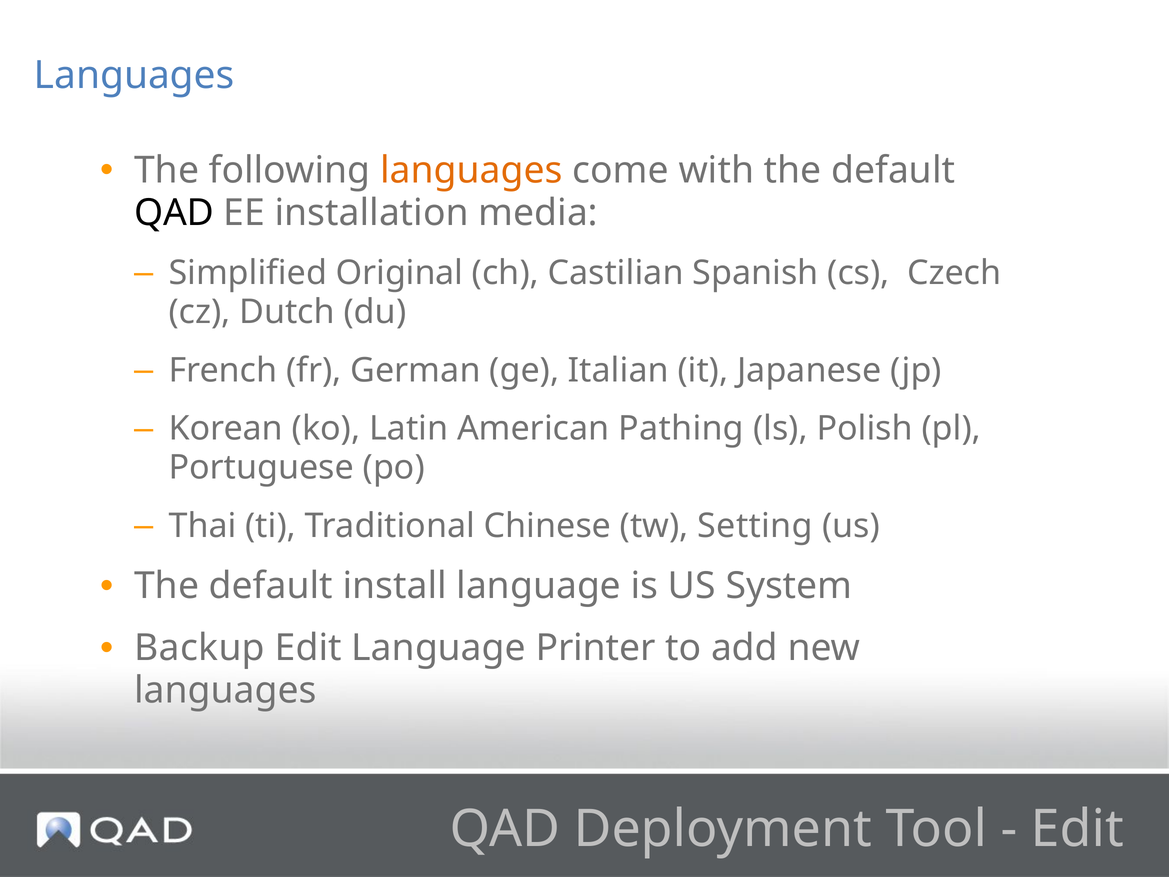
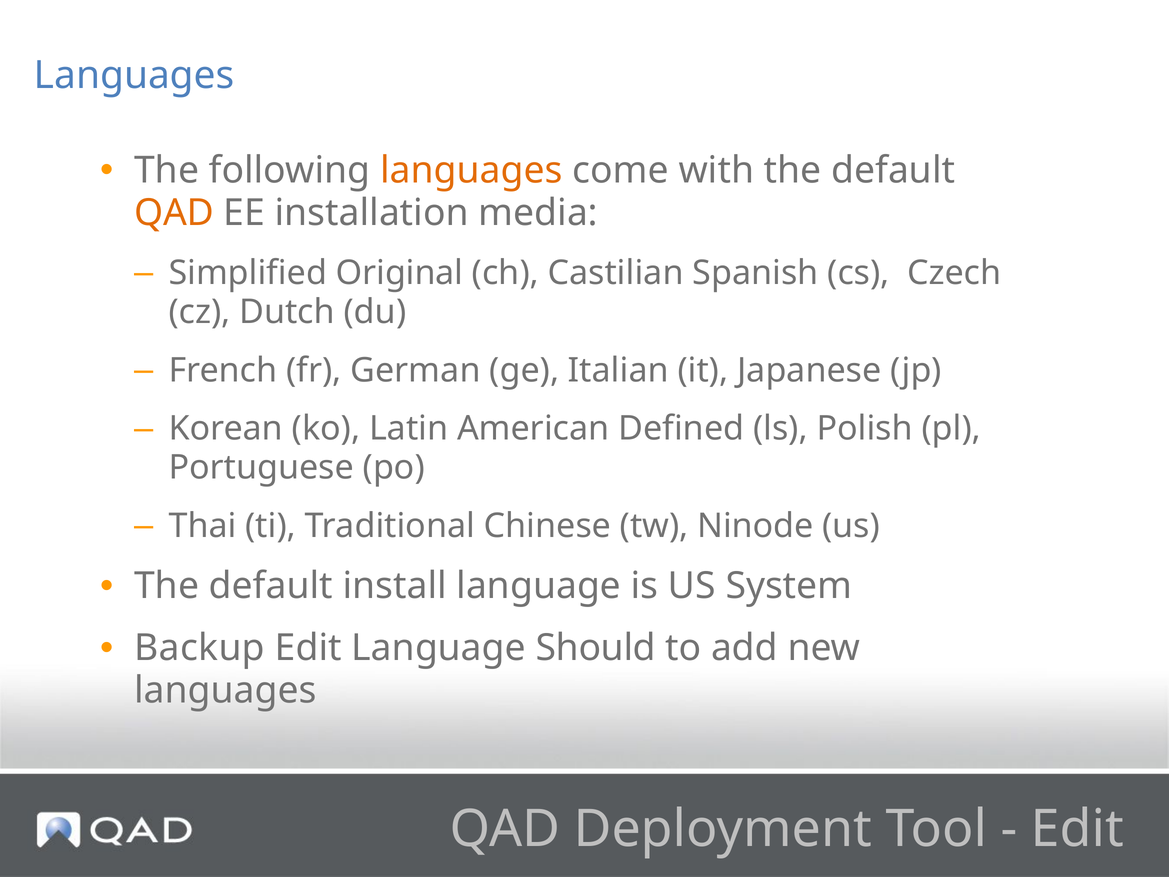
QAD colour: black -> orange (174, 213)
Pathing: Pathing -> Defined (681, 429)
Setting: Setting -> Ninode (755, 526)
Printer: Printer -> Should (596, 648)
